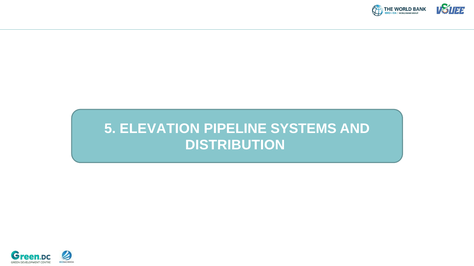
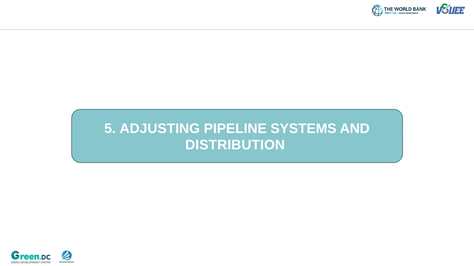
ELEVATION: ELEVATION -> ADJUSTING (160, 129)
